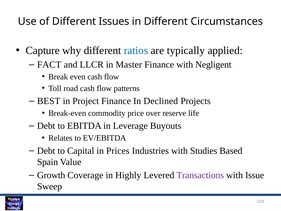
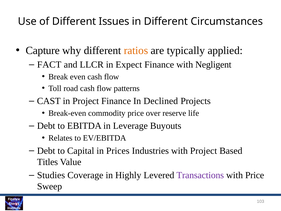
ratios colour: blue -> orange (136, 50)
Master: Master -> Expect (129, 65)
BEST: BEST -> CAST (49, 101)
with Studies: Studies -> Project (204, 151)
Spain: Spain -> Titles (47, 162)
Growth: Growth -> Studies (51, 175)
with Issue: Issue -> Price (255, 175)
